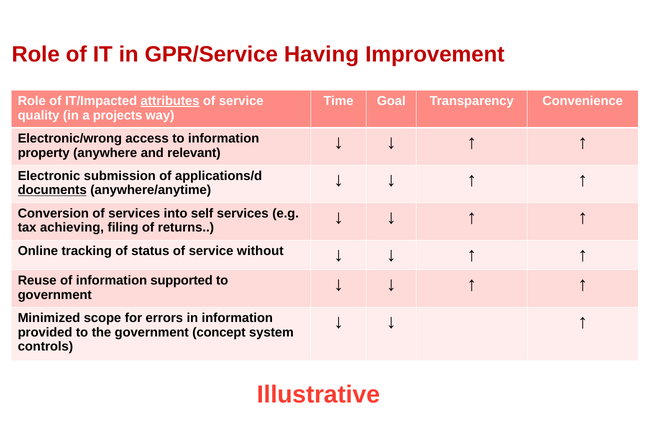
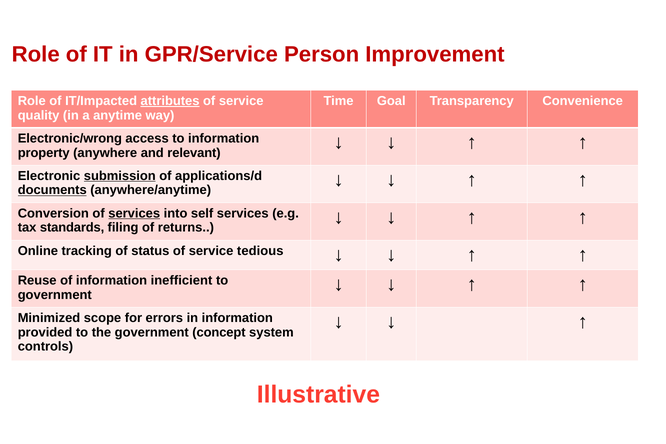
Having: Having -> Person (322, 54)
projects: projects -> anytime (118, 115)
submission underline: none -> present (120, 176)
services underline: none -> present (134, 213)
achieving: achieving -> standards (72, 228)
without: without -> tedious (260, 251)
supported: supported -> inefficient (182, 280)
